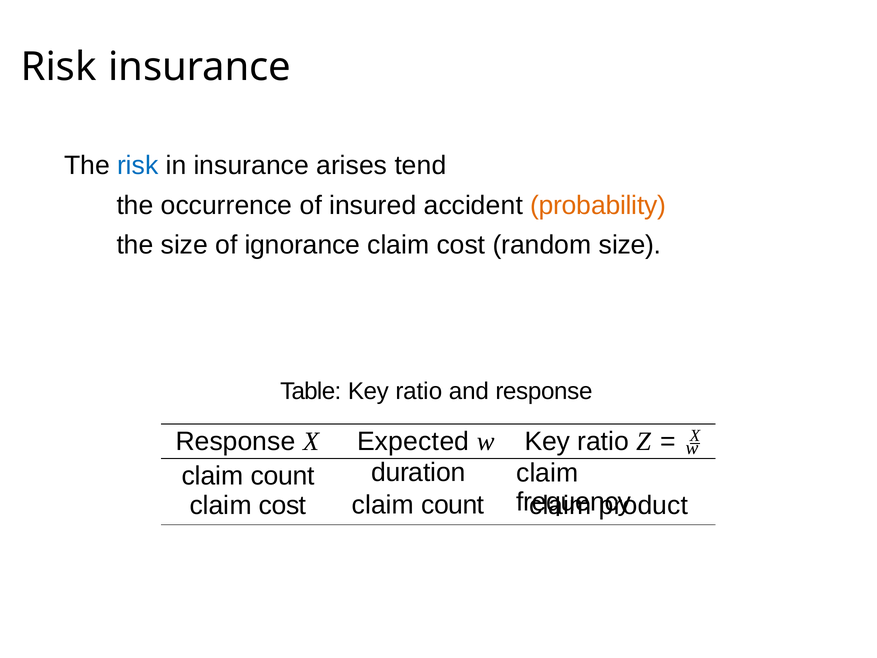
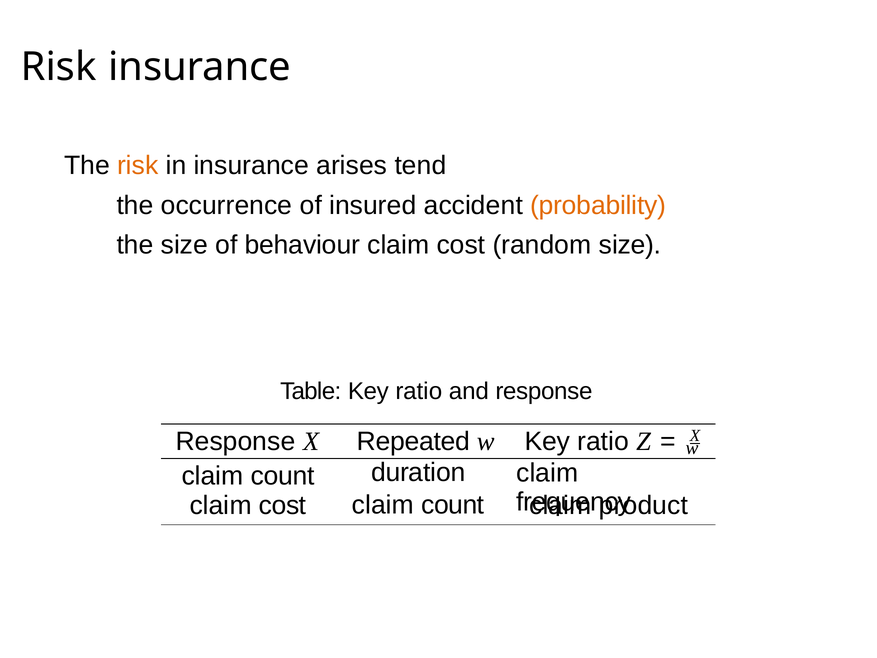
risk colour: blue -> orange (138, 166)
ignorance: ignorance -> behaviour (302, 245)
Expected: Expected -> Repeated (413, 442)
